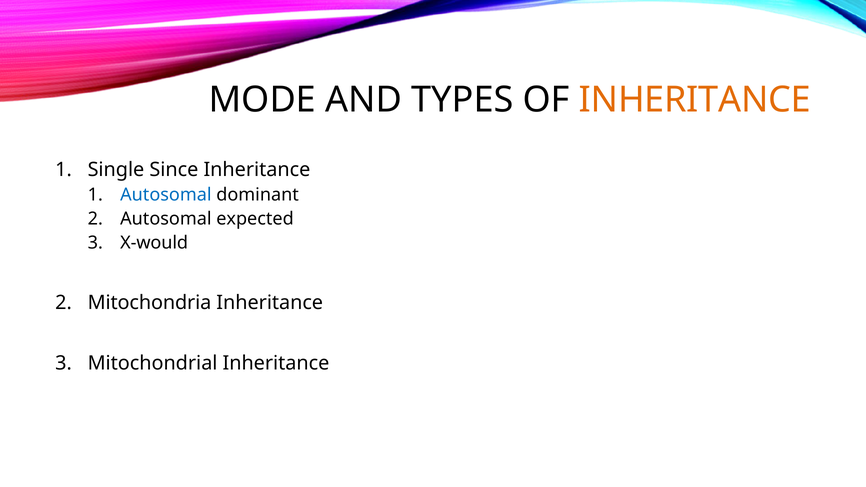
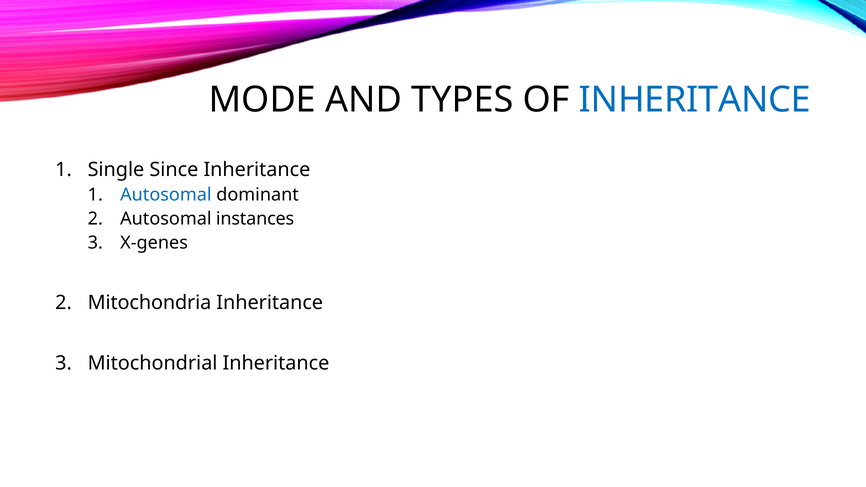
INHERITANCE colour: orange -> blue (695, 100)
expected: expected -> instances (255, 219)
X-would: X-would -> X-genes (154, 243)
